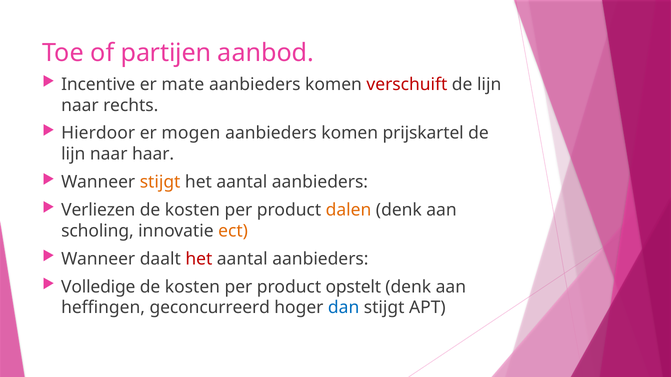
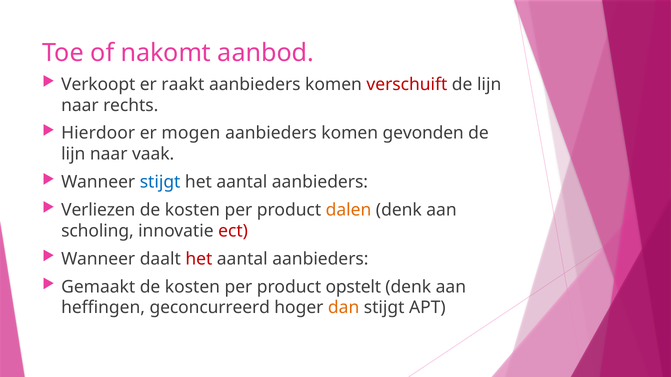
partijen: partijen -> nakomt (166, 53)
Incentive: Incentive -> Verkoopt (98, 84)
mate: mate -> raakt (183, 84)
prijskartel: prijskartel -> gevonden (423, 133)
haar: haar -> vaak (153, 154)
stijgt colour: orange -> blue (160, 182)
ect colour: orange -> red (233, 231)
Volledige: Volledige -> Gemaakt (98, 287)
dan colour: blue -> orange (344, 308)
